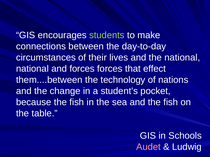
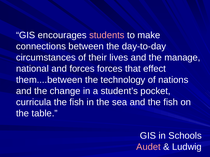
students colour: light green -> pink (107, 35)
the national: national -> manage (182, 58)
because: because -> curricula (34, 103)
